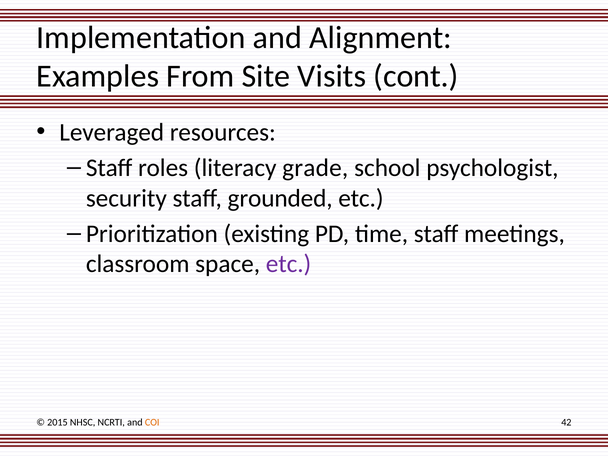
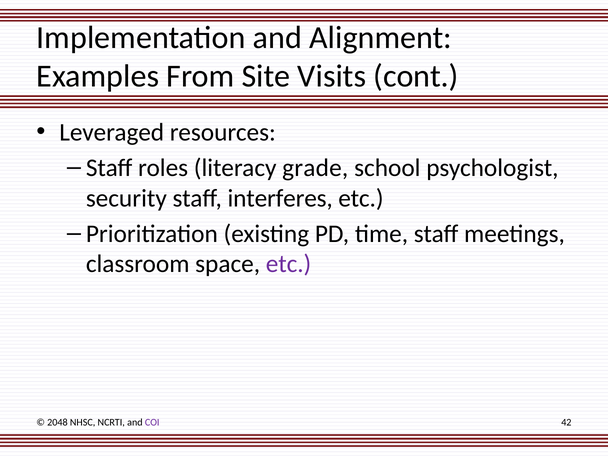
grounded: grounded -> interferes (280, 198)
2015: 2015 -> 2048 (57, 422)
COI colour: orange -> purple (152, 422)
